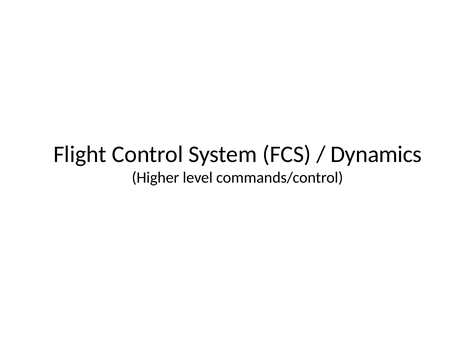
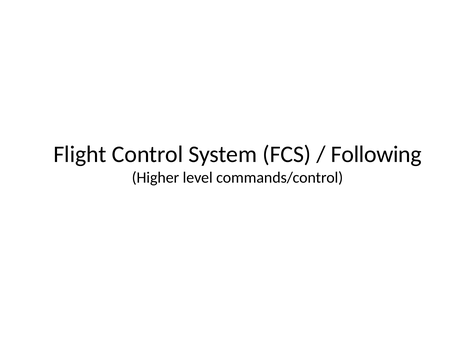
Dynamics: Dynamics -> Following (376, 154)
